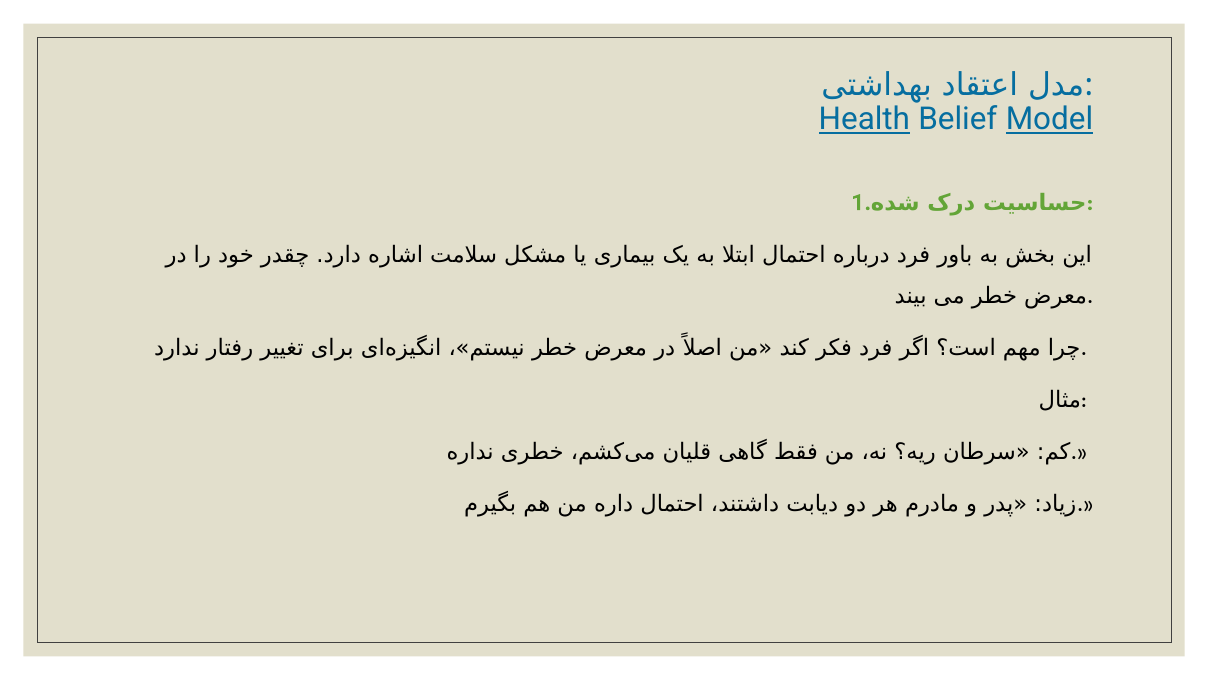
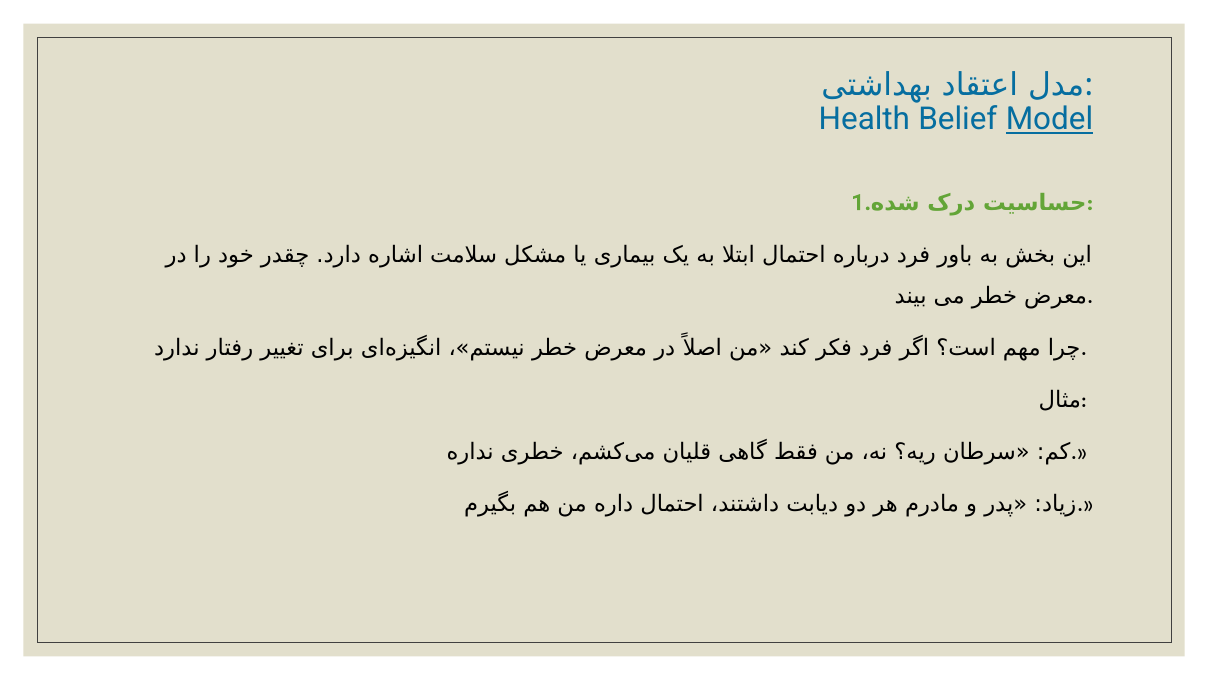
Health underline: present -> none (864, 119)
